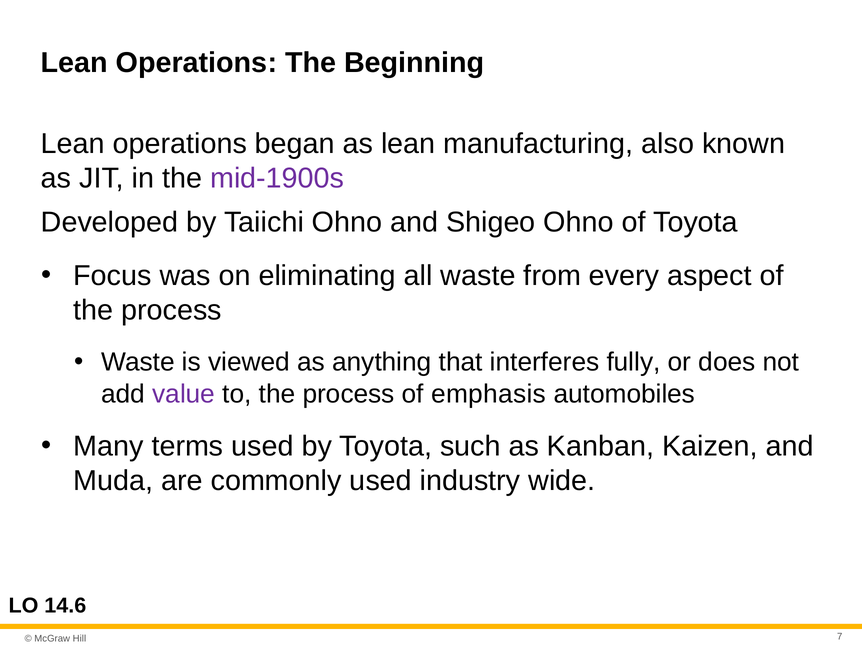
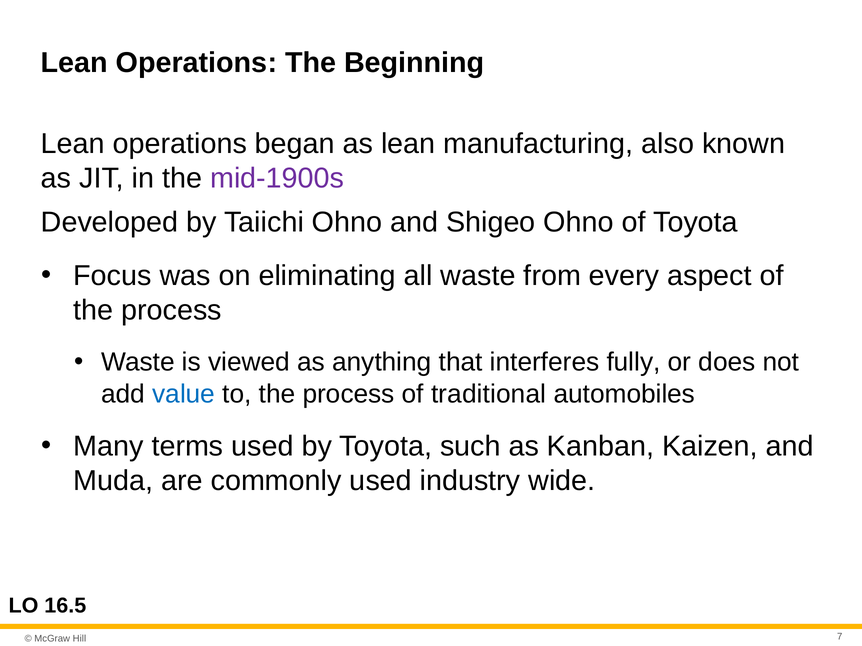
value colour: purple -> blue (184, 394)
emphasis: emphasis -> traditional (489, 394)
14.6: 14.6 -> 16.5 (65, 606)
